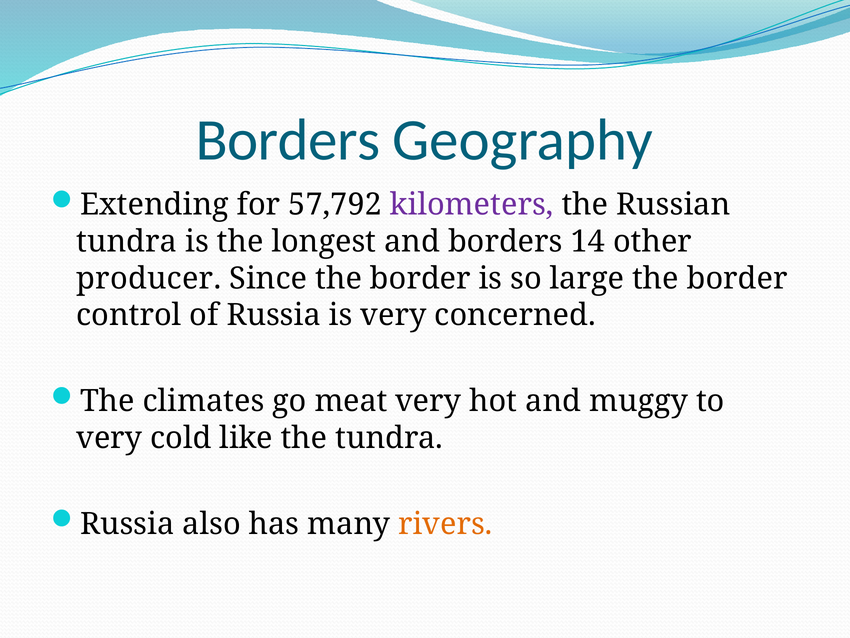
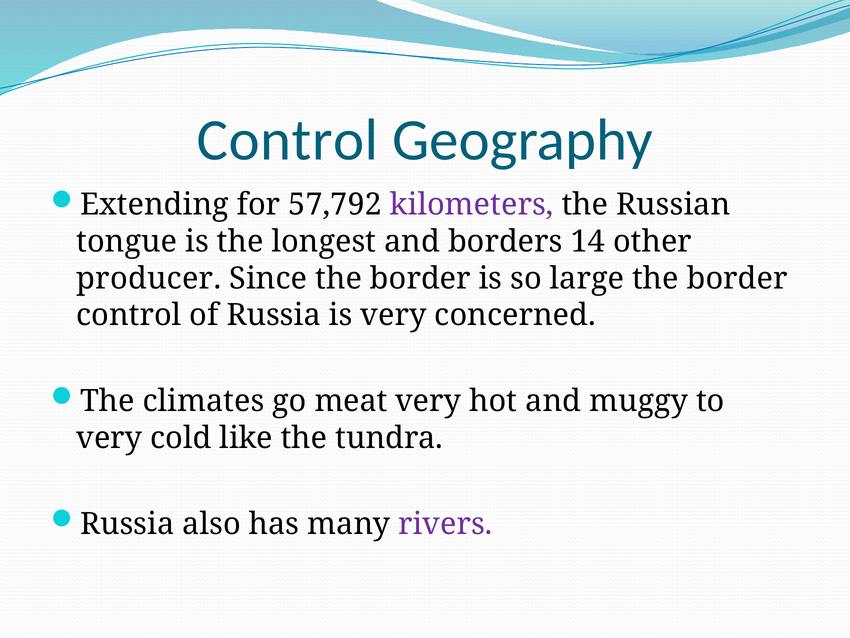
Borders: Borders -> Control (287, 140)
tundra: tundra -> tongue (127, 241)
rivers colour: orange -> purple (445, 524)
